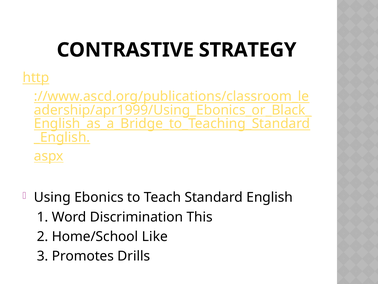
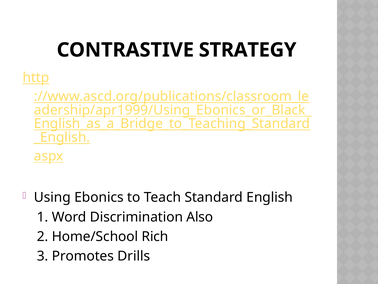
This: This -> Also (200, 217)
Like: Like -> Rich (155, 236)
